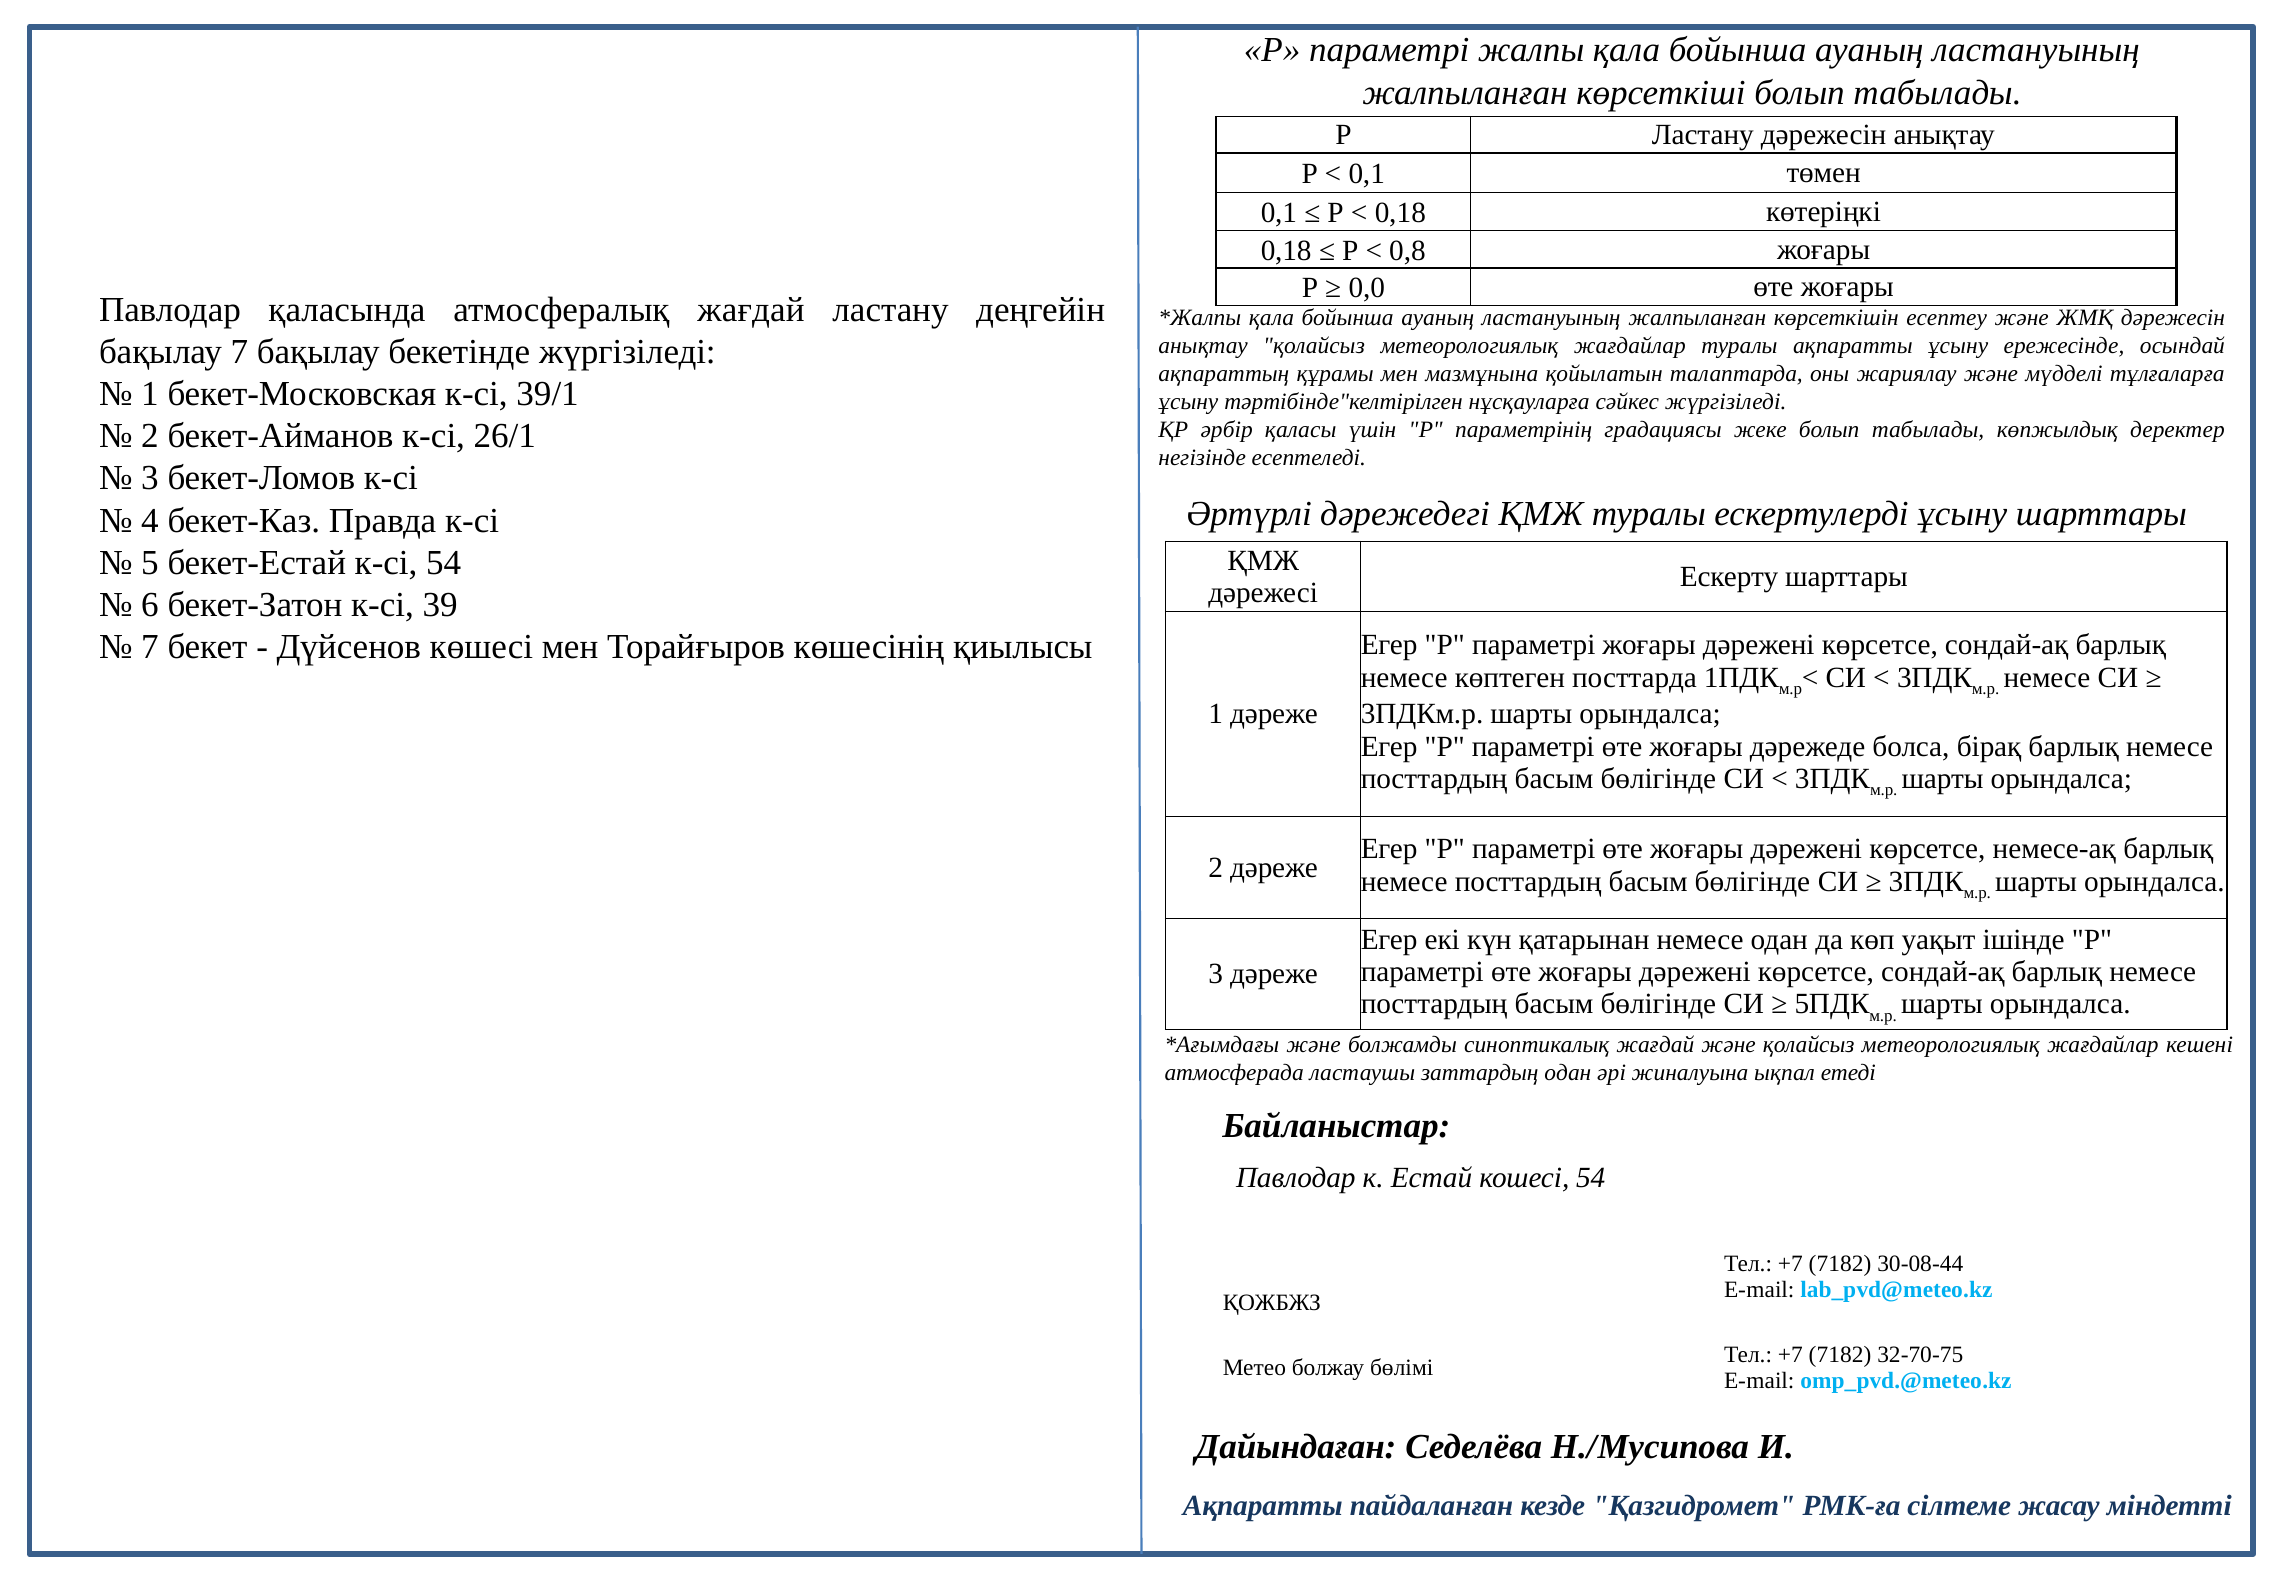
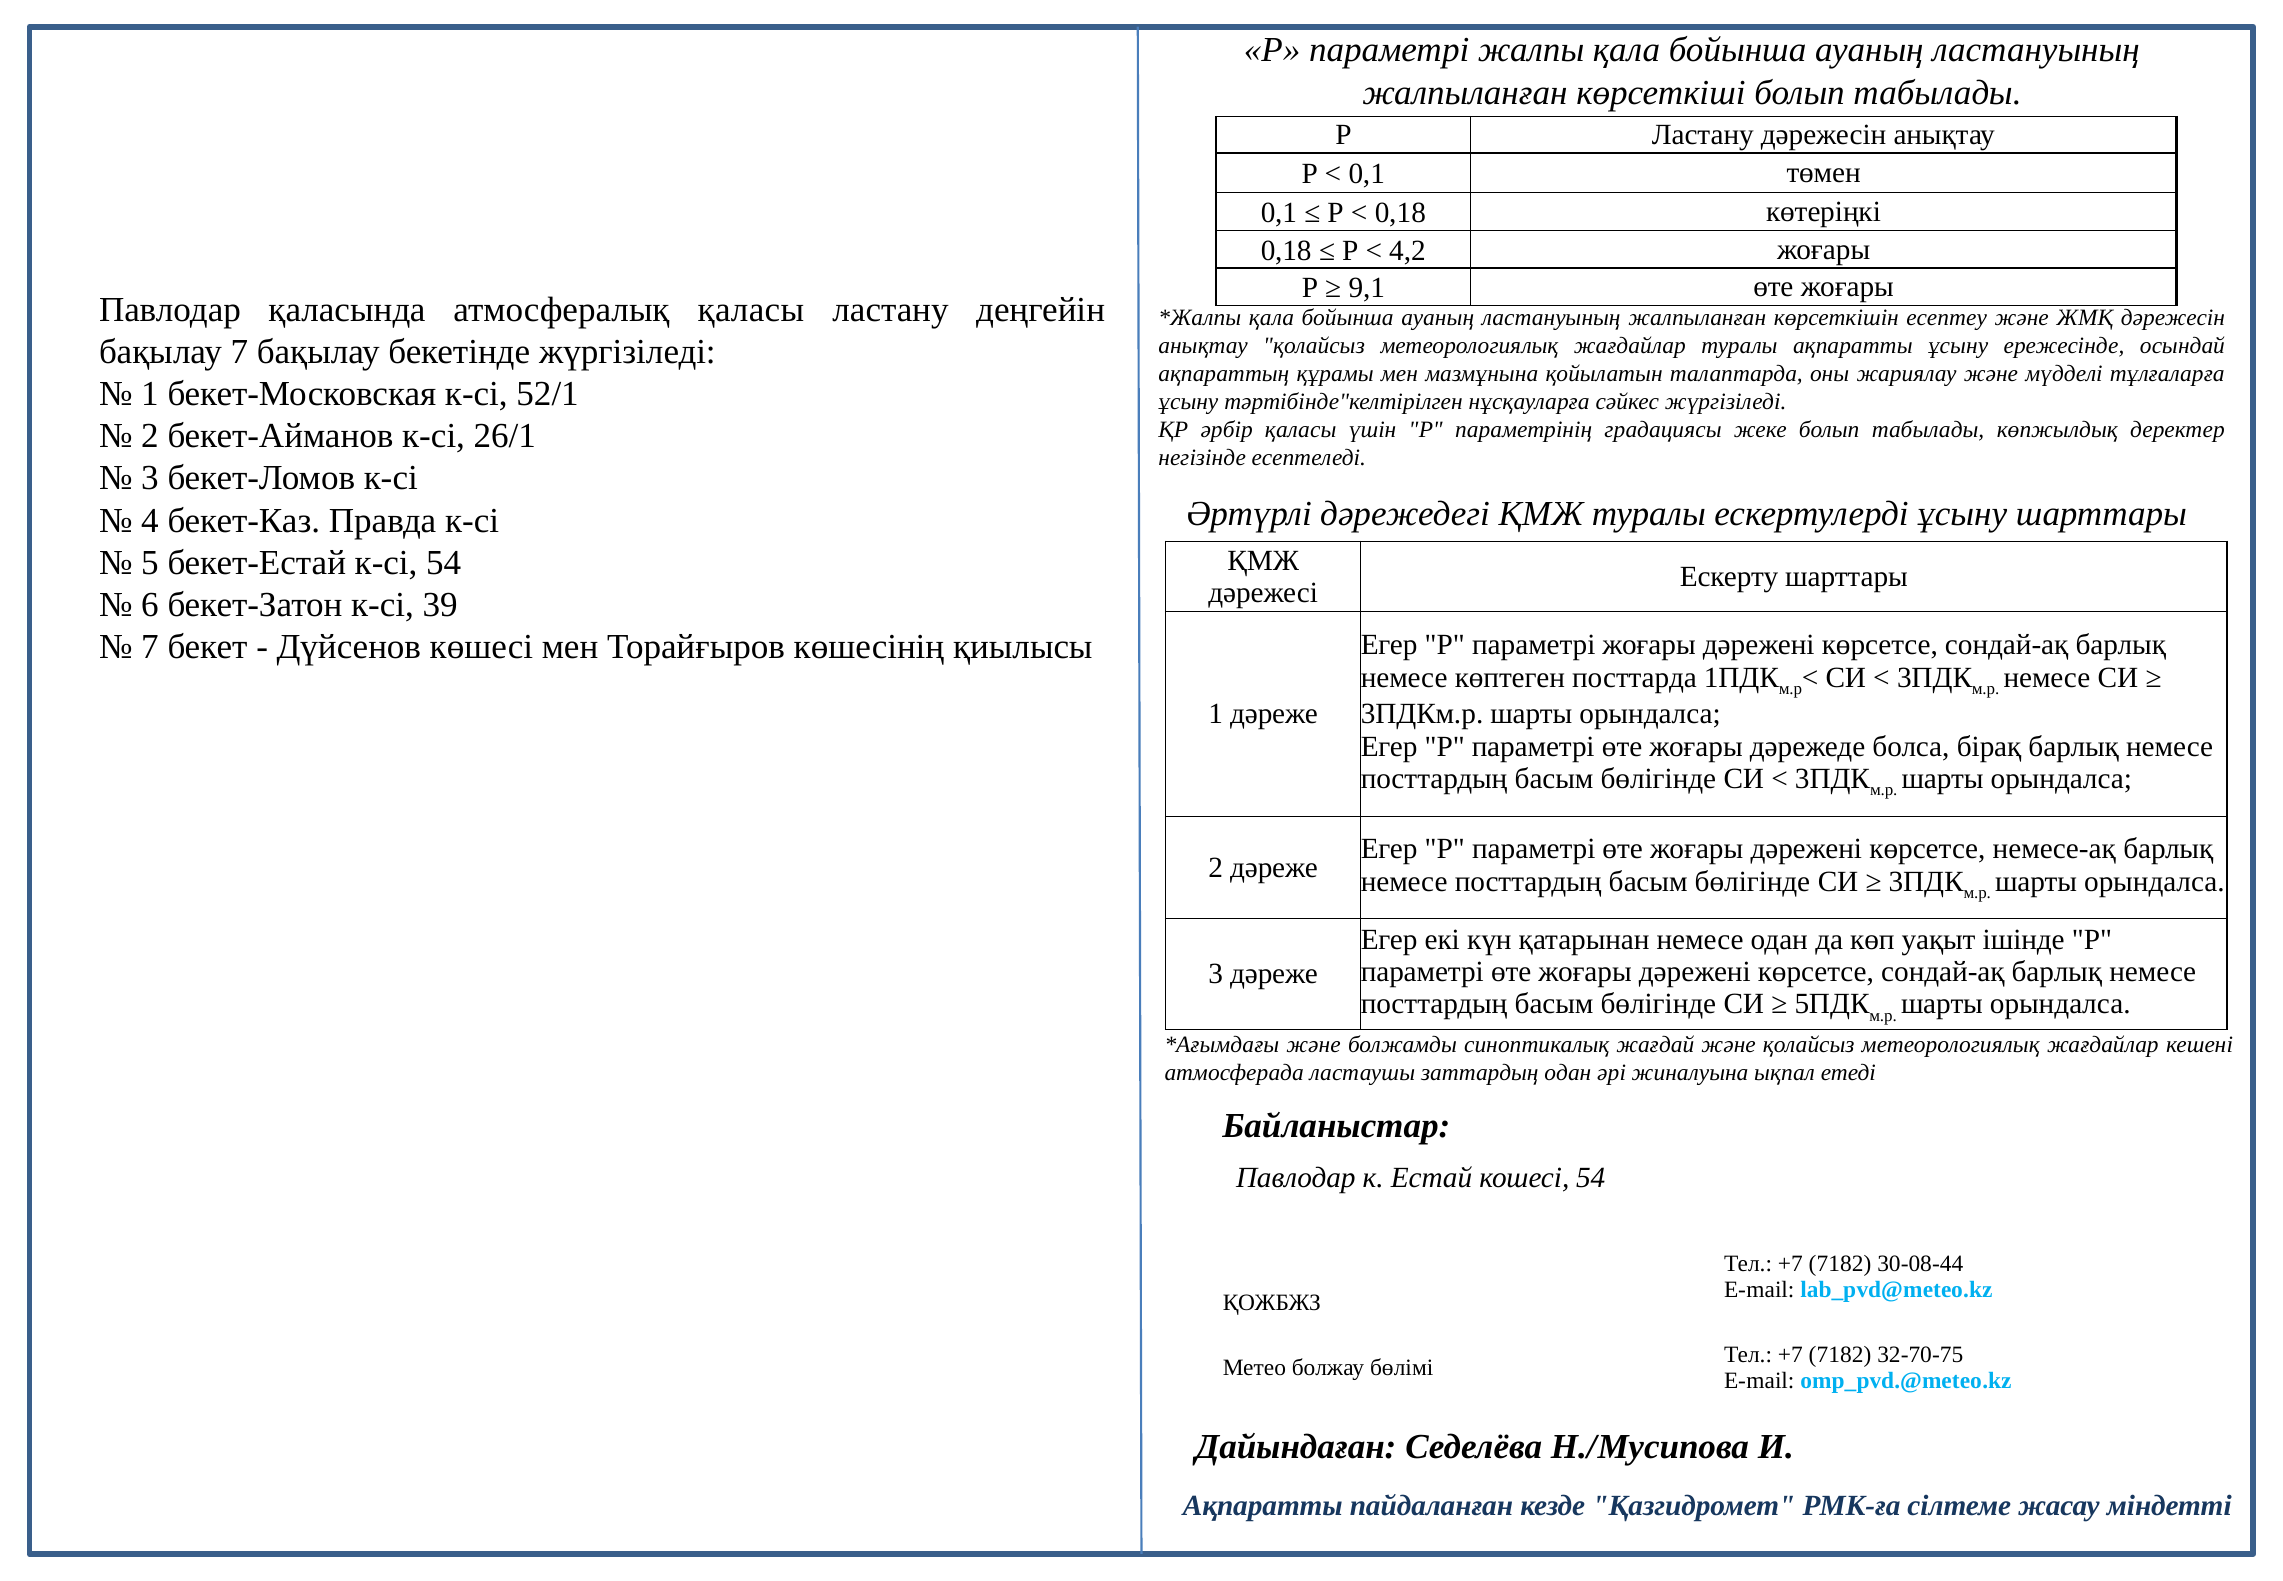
0,8: 0,8 -> 4,2 (1408, 251)
0,0: 0,0 -> 9,1 (1367, 288)
атмосфералық жағдай: жағдай -> қаласы (751, 310)
39/1: 39/1 -> 52/1 (548, 394)
